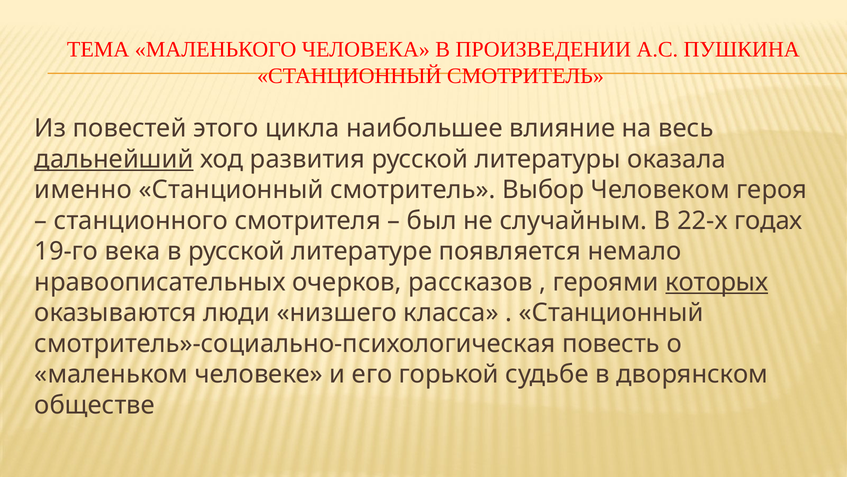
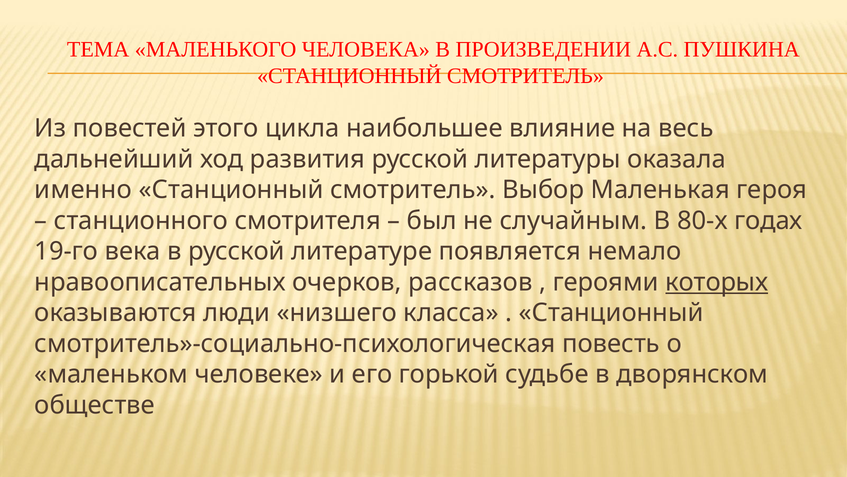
дальнейший underline: present -> none (114, 159)
Человеком: Человеком -> Маленькая (660, 190)
22-х: 22-х -> 80-х (702, 220)
